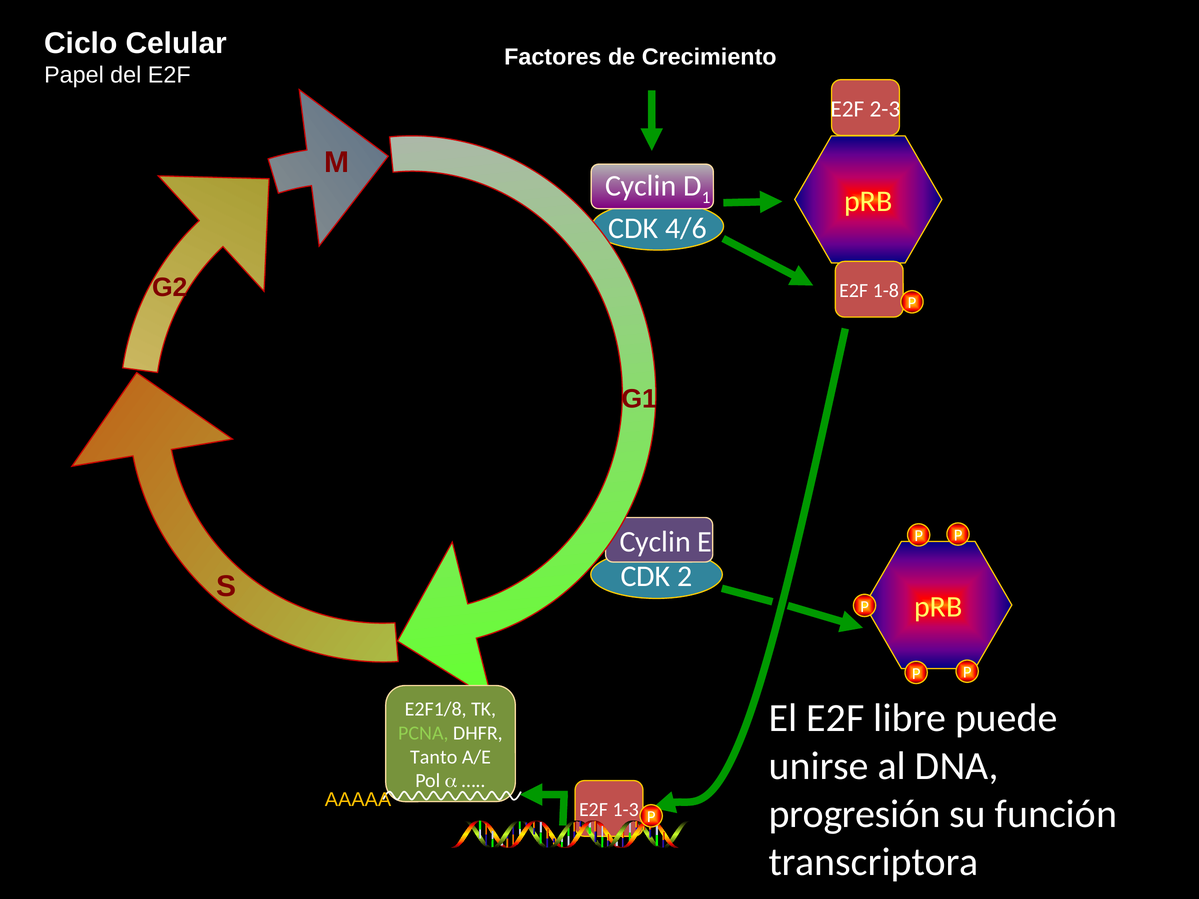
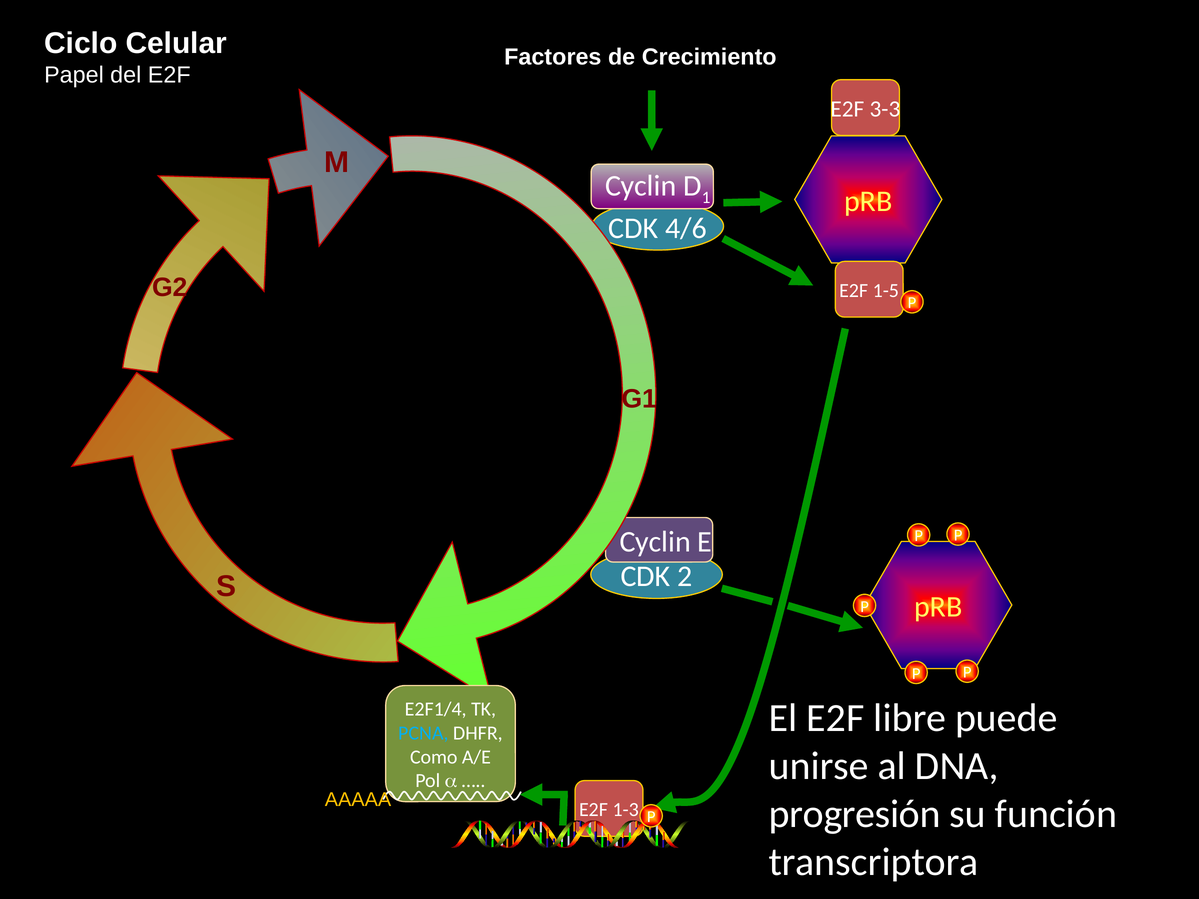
2-3: 2-3 -> 3-3 (885, 109)
1-8: 1-8 -> 1-5 (886, 291)
E2F1/8: E2F1/8 -> E2F1/4 (436, 709)
PCNA colour: light green -> light blue (423, 733)
Tanto: Tanto -> Como (434, 757)
